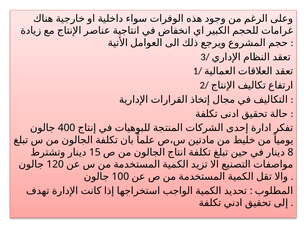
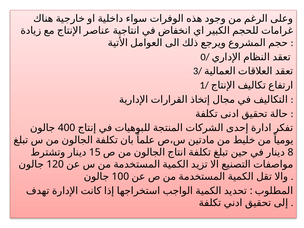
3/: 3/ -> 0/ (205, 57)
1/: 1/ -> 3/ (198, 71)
2/: 2/ -> 1/ (204, 85)
